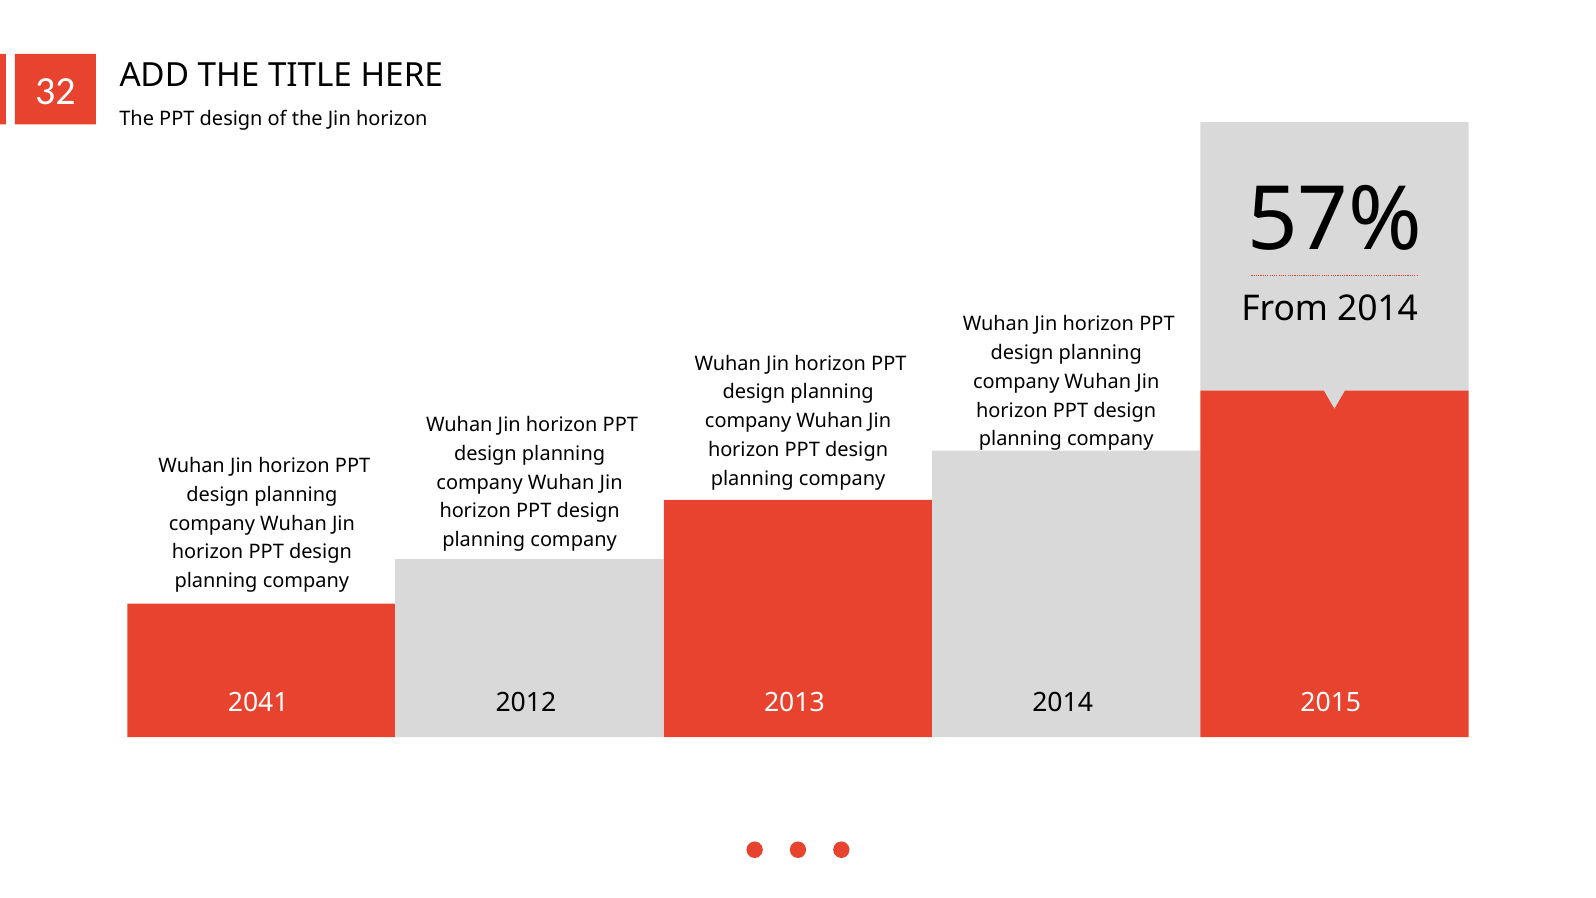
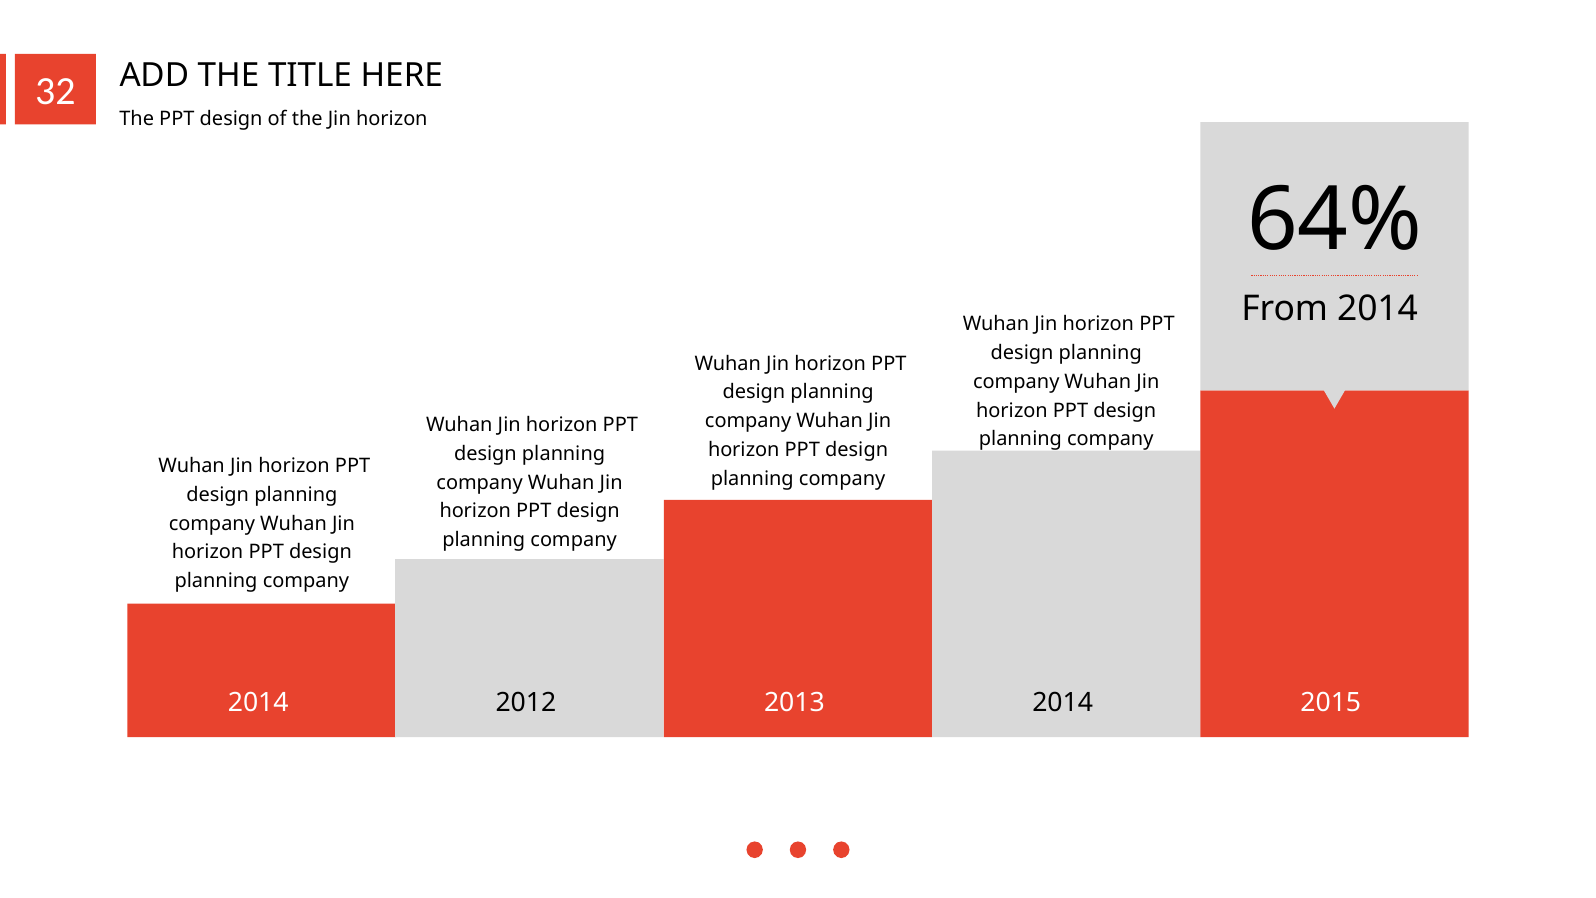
57%: 57% -> 64% (1334, 220)
2041: 2041 -> 2014 (258, 703)
